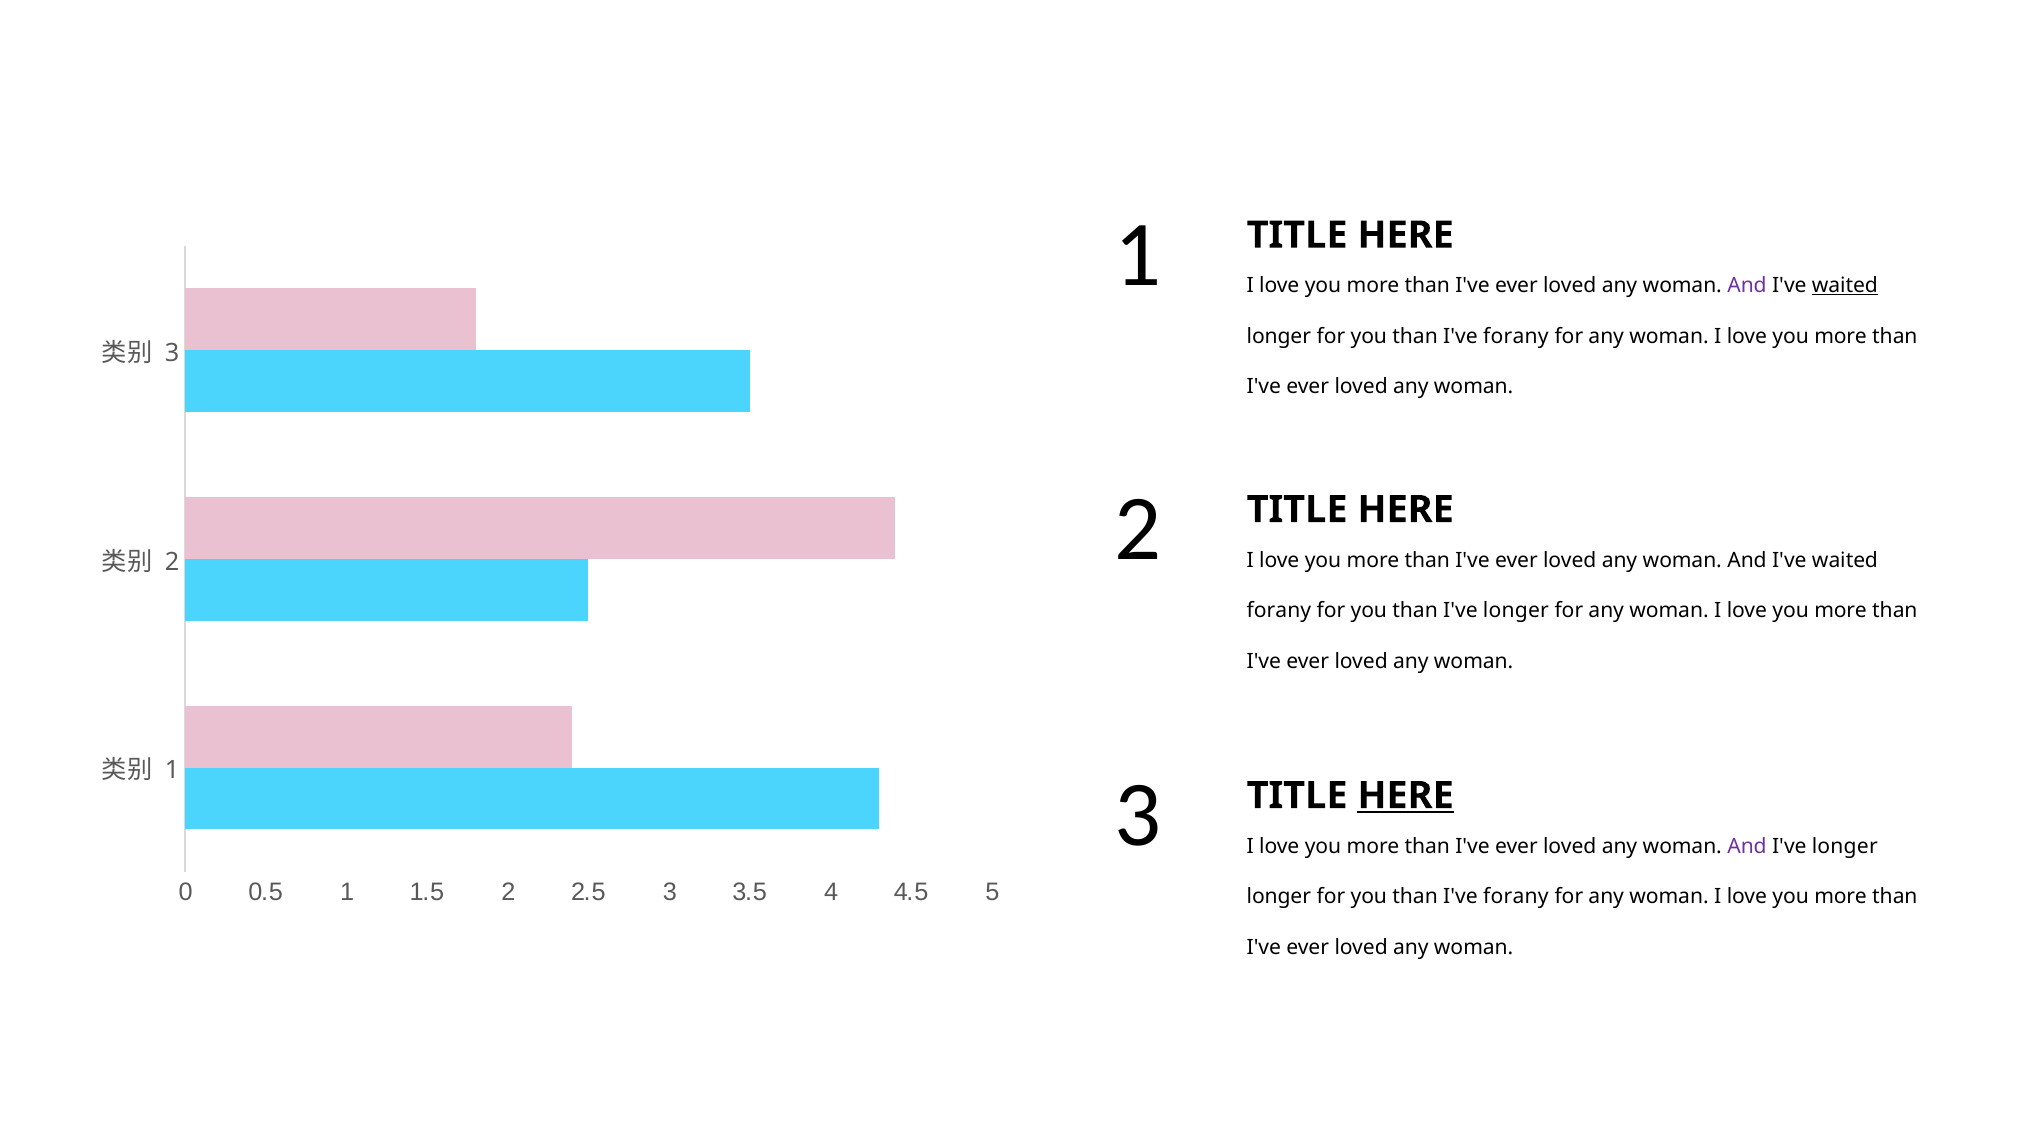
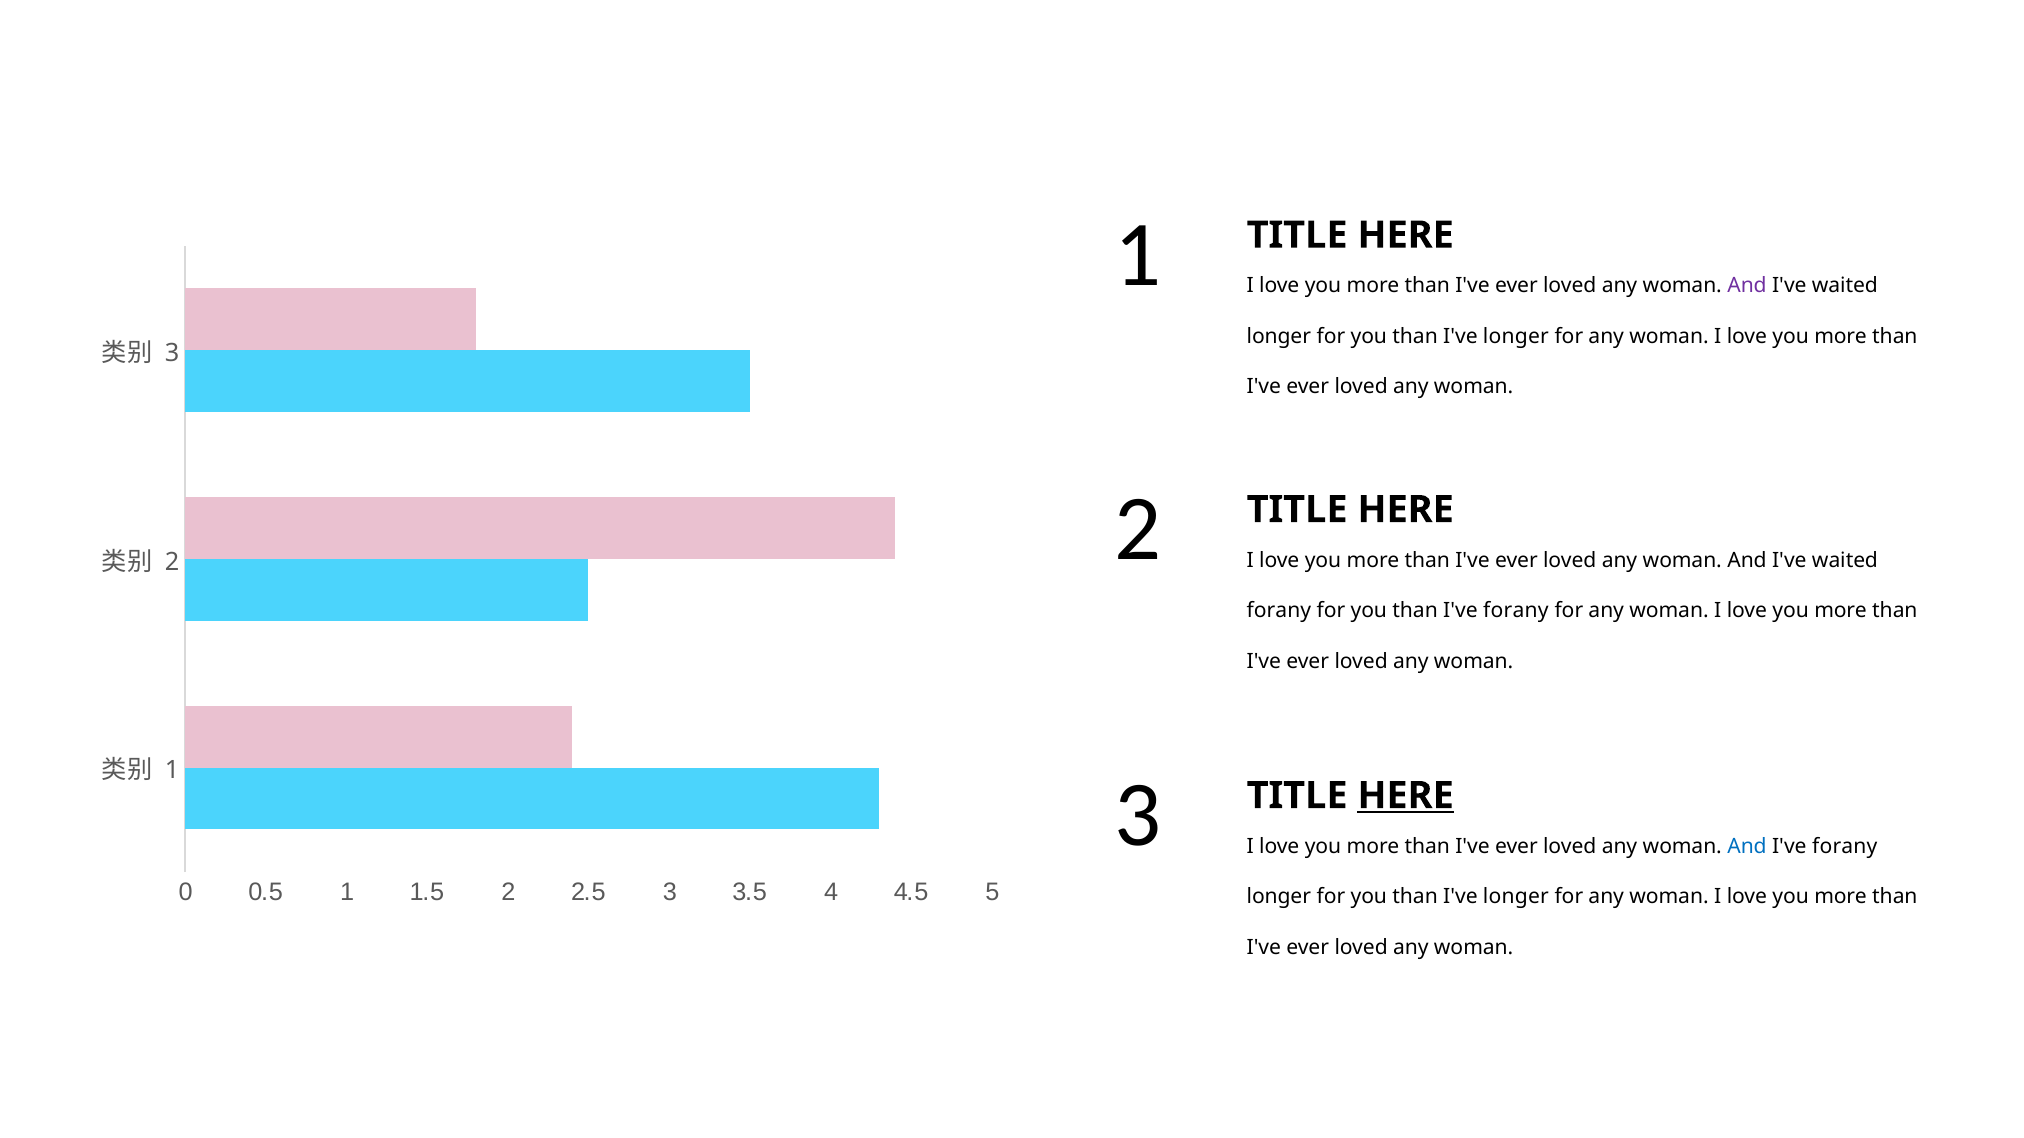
waited underline: present -> none (1845, 286)
forany: forany -> longer (1516, 336)
than I've longer: longer -> forany (1516, 611)
And colour: purple -> blue (1747, 846)
longer: longer -> forany (1845, 846)
forany: forany -> longer (1516, 897)
